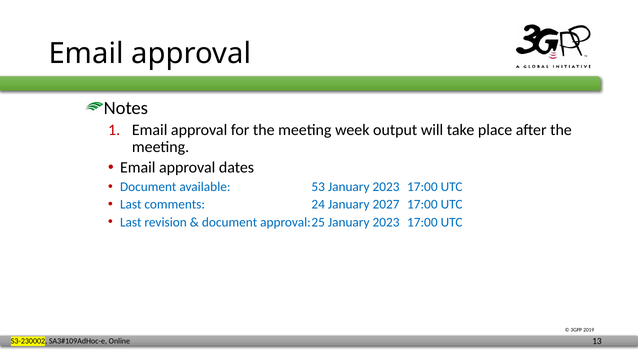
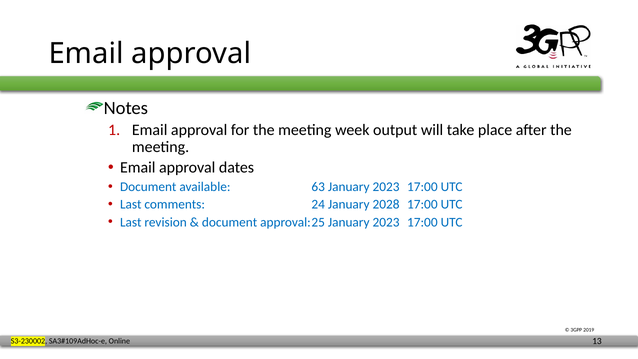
53: 53 -> 63 (318, 187)
2027: 2027 -> 2028 (386, 204)
